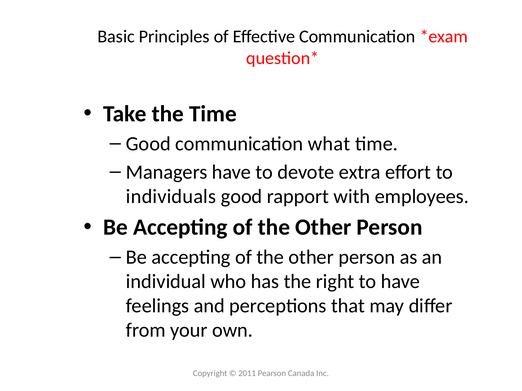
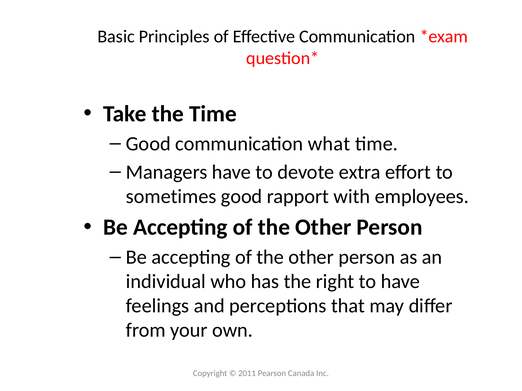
individuals: individuals -> sometimes (171, 197)
